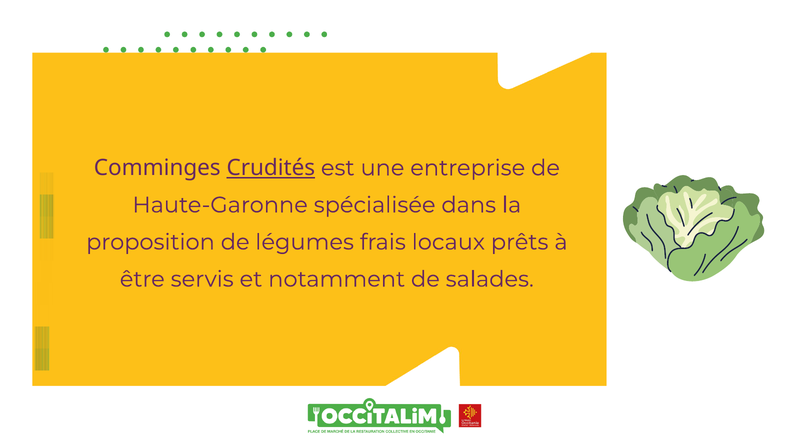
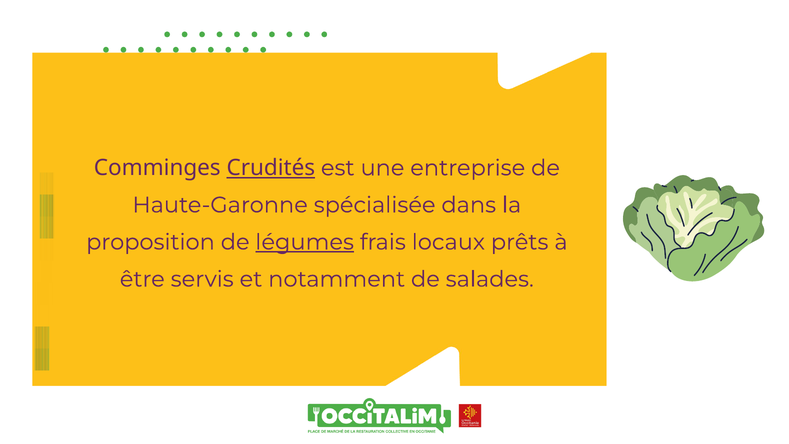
légumes underline: none -> present (305, 242)
